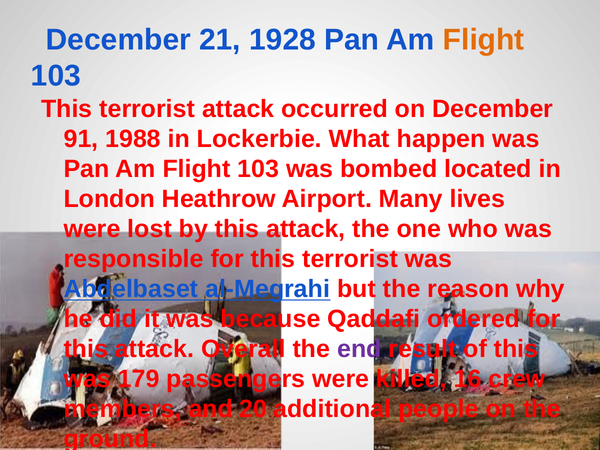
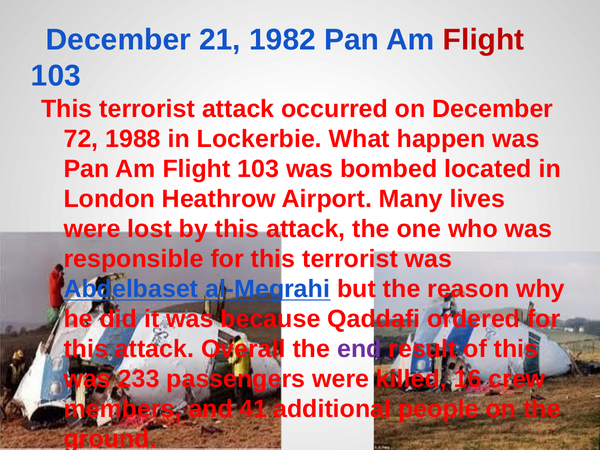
1928: 1928 -> 1982 (283, 40)
Flight colour: orange -> red (484, 40)
91: 91 -> 72 (81, 139)
179: 179 -> 233 (139, 379)
20: 20 -> 41 (253, 409)
